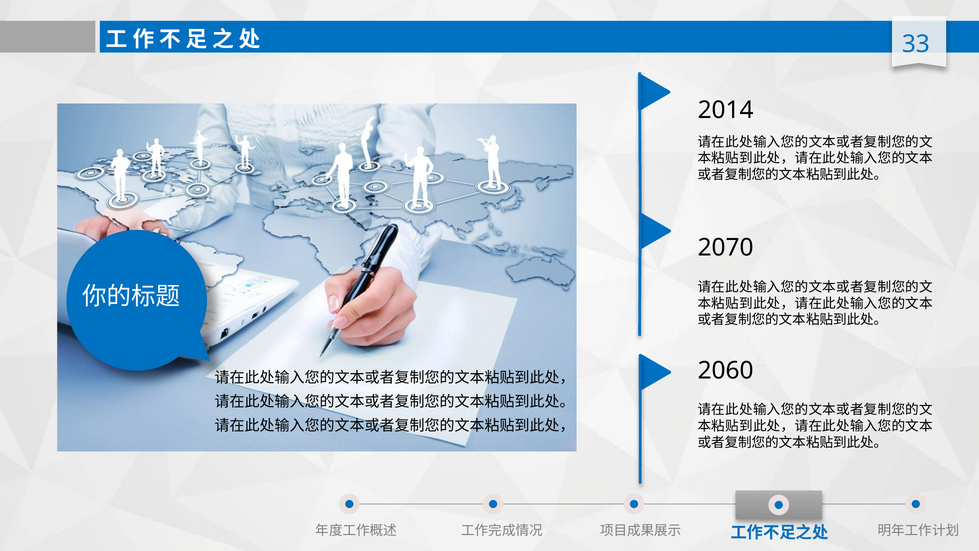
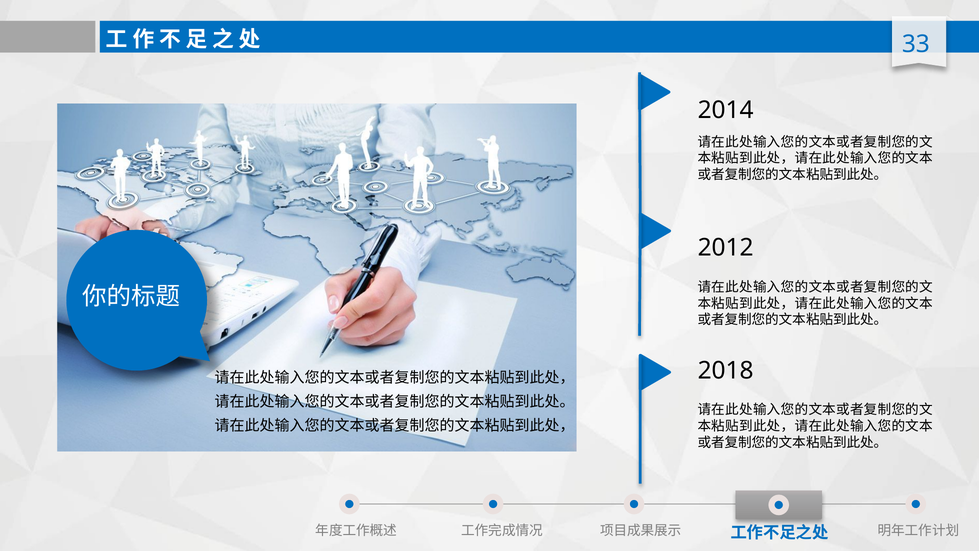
2070: 2070 -> 2012 (726, 247)
2060: 2060 -> 2018 (726, 370)
